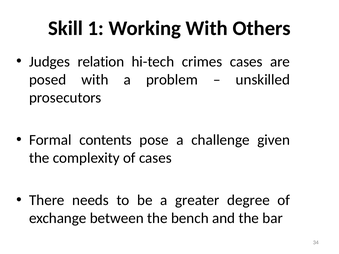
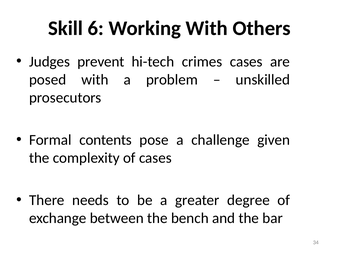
1: 1 -> 6 (96, 28)
relation: relation -> prevent (101, 62)
